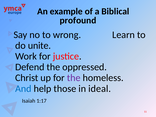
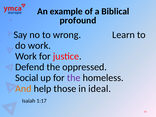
do unite: unite -> work (39, 46)
Christ: Christ -> Social (27, 78)
And colour: blue -> orange (23, 89)
